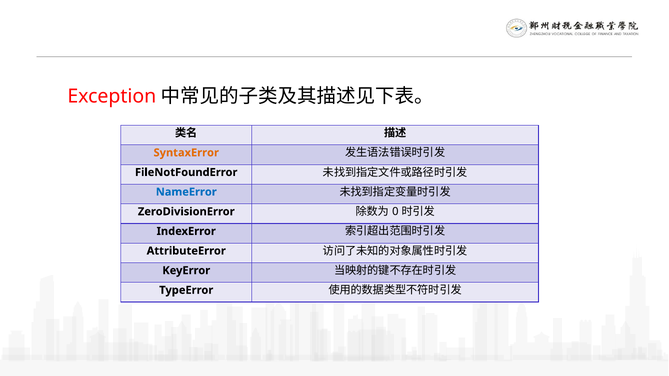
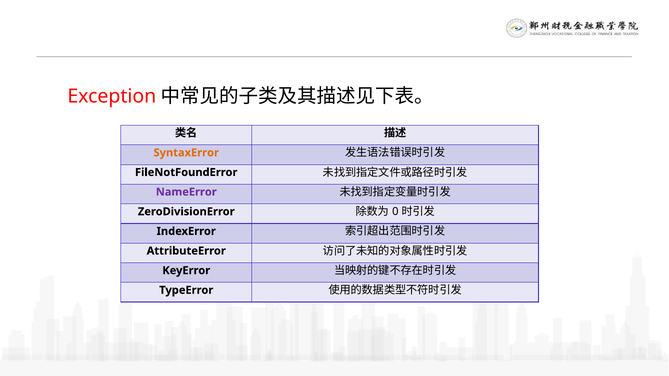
NameError colour: blue -> purple (186, 192)
